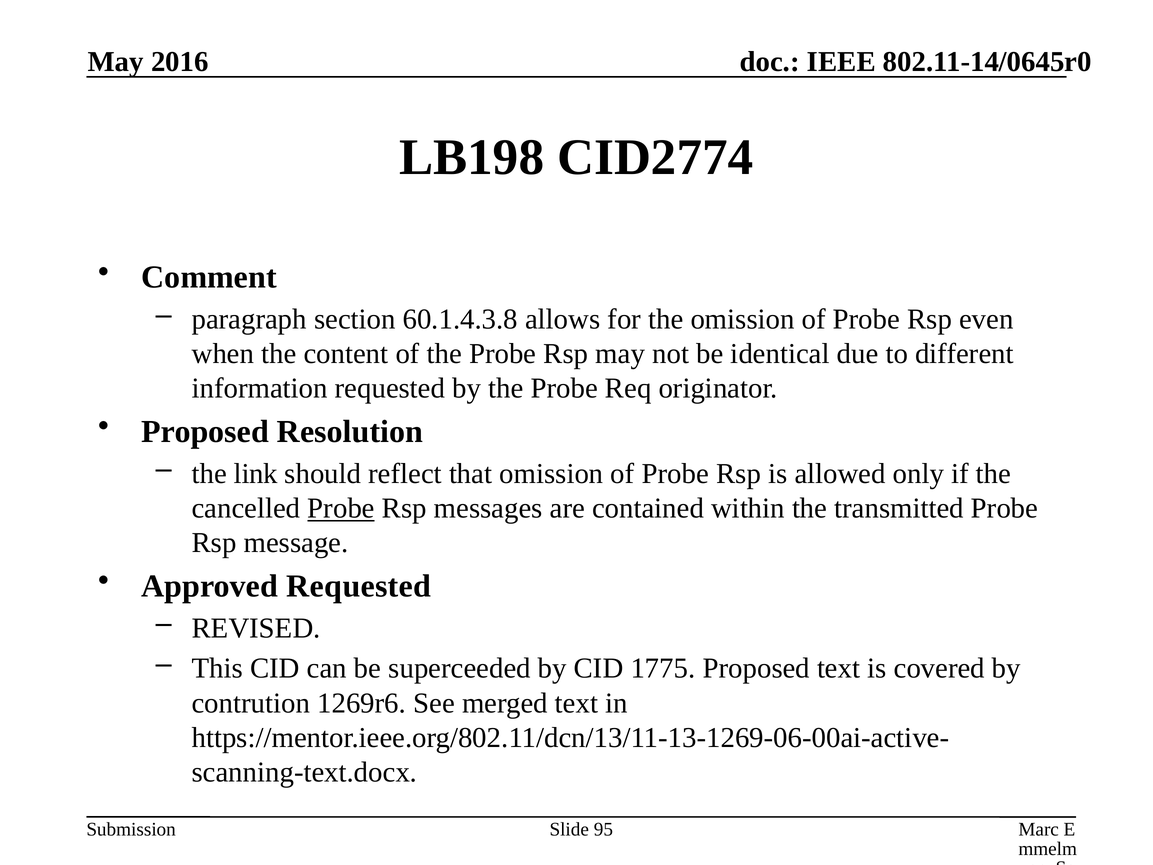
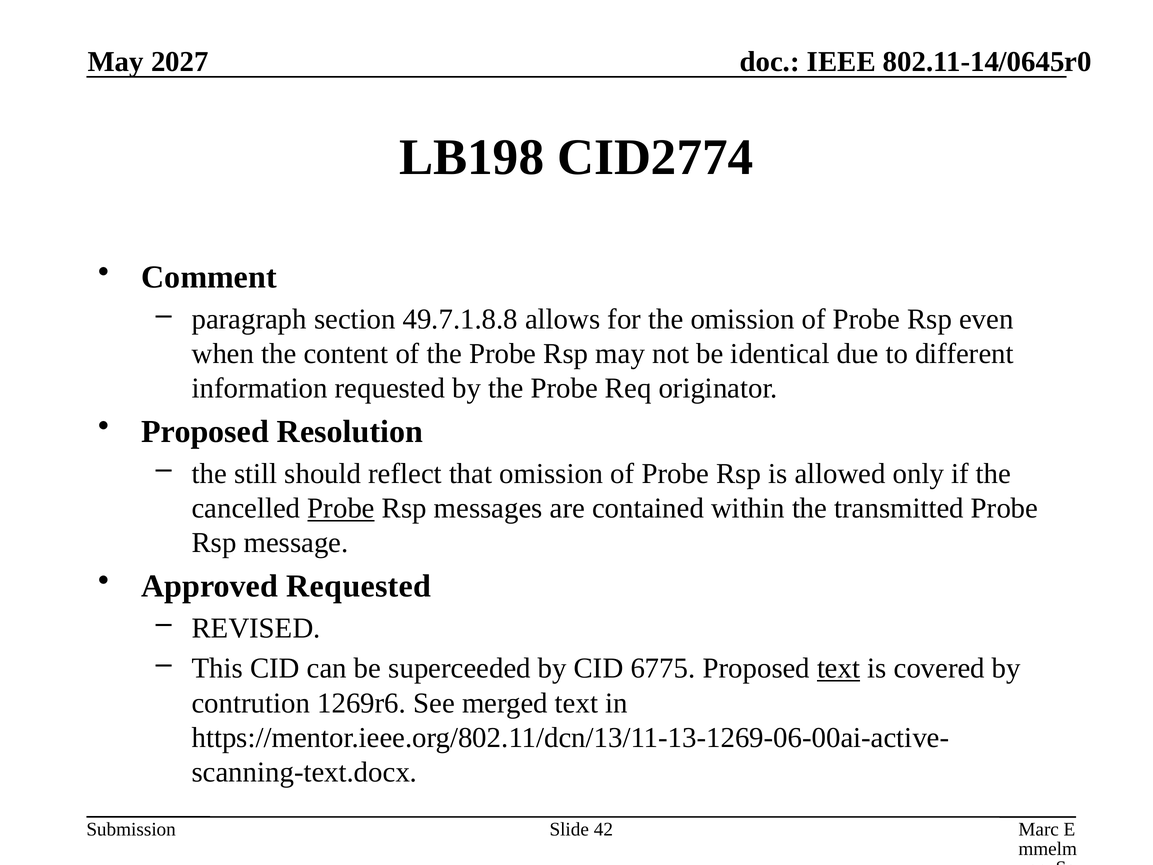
2016: 2016 -> 2027 (180, 62)
60.1.4.3.8: 60.1.4.3.8 -> 49.7.1.8.8 (460, 319)
link: link -> still (256, 474)
1775: 1775 -> 6775 (663, 668)
text underline: none -> present (839, 668)
95: 95 -> 42 (603, 829)
